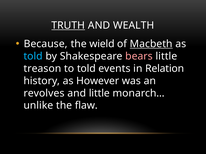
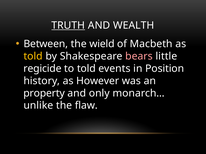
Because: Because -> Between (46, 44)
Macbeth underline: present -> none (151, 44)
told colour: light blue -> yellow (33, 56)
treason: treason -> regicide (42, 69)
Relation: Relation -> Position (165, 69)
revolves: revolves -> property (44, 93)
and little: little -> only (99, 93)
